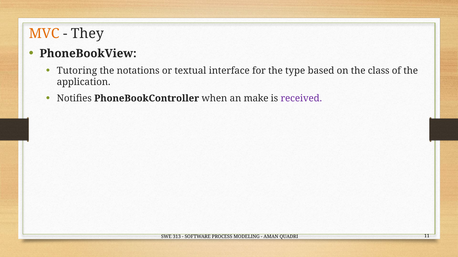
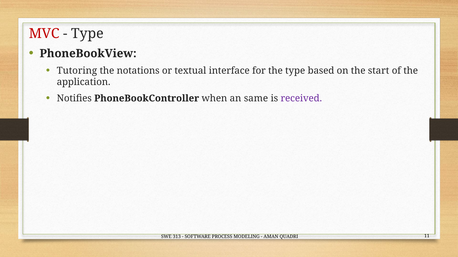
MVC colour: orange -> red (44, 34)
They: They -> Type (87, 34)
class: class -> start (379, 71)
make: make -> same (256, 99)
